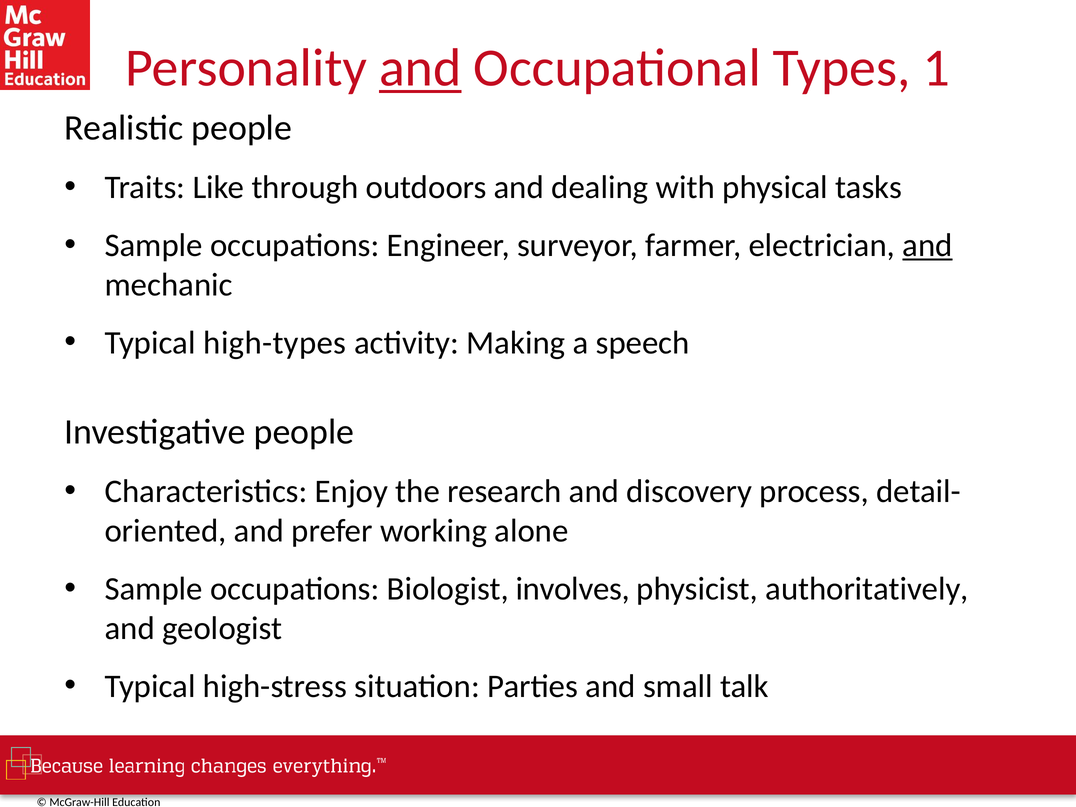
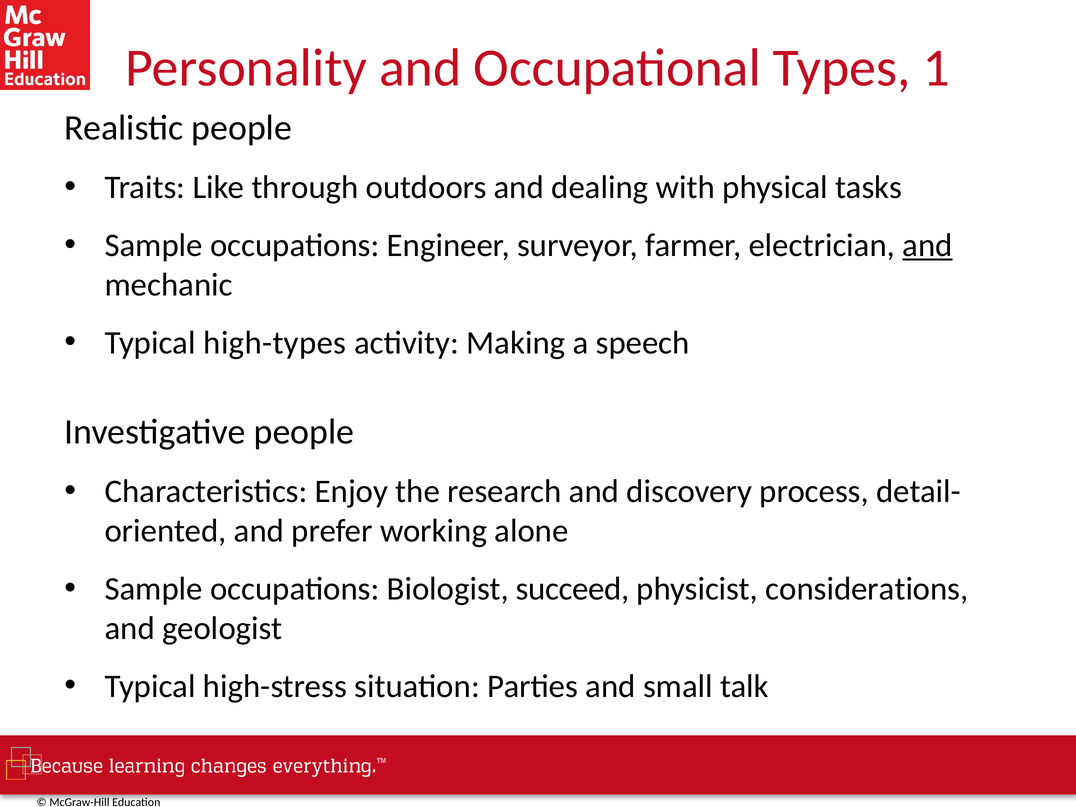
and underline: present -> none (420, 68)
involves: involves -> succeed (573, 589)
authoritatively: authoritatively -> considerations (867, 589)
